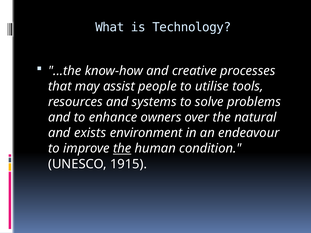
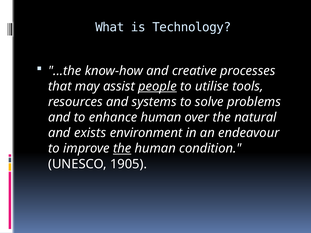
people underline: none -> present (157, 86)
enhance owners: owners -> human (161, 118)
1915: 1915 -> 1905 (128, 164)
